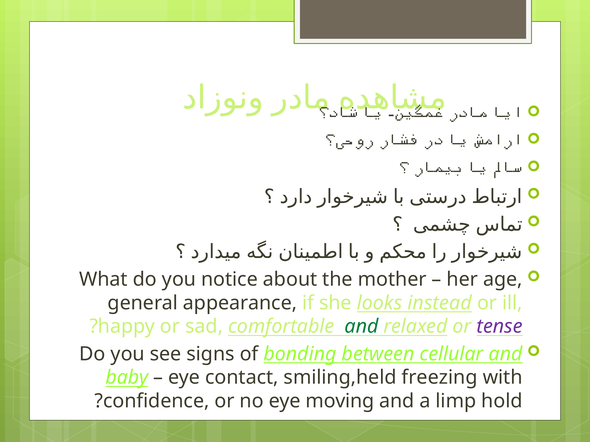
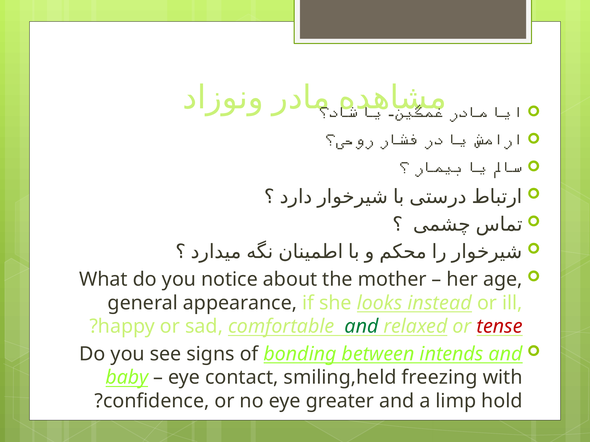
tense colour: purple -> red (500, 327)
cellular: cellular -> intends (452, 354)
moving: moving -> greater (340, 402)
